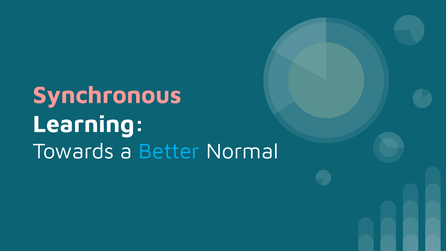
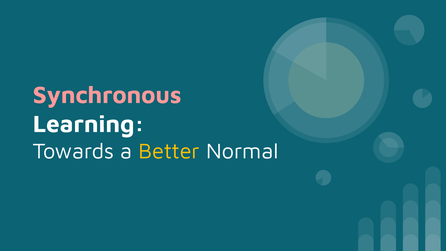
Better colour: light blue -> yellow (169, 151)
